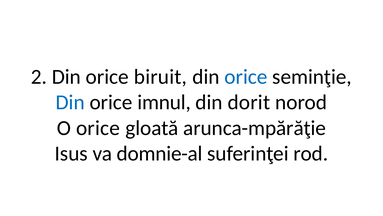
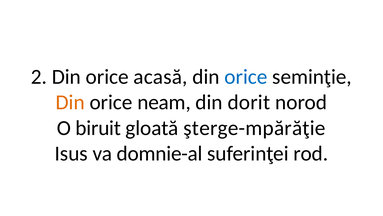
biruit: biruit -> acasă (160, 77)
Din colour: blue -> orange (70, 102)
imnul: imnul -> neam (164, 102)
O orice: orice -> biruit (98, 128)
arunca-mpărăţie: arunca-mpărăţie -> şterge-mpărăţie (254, 128)
